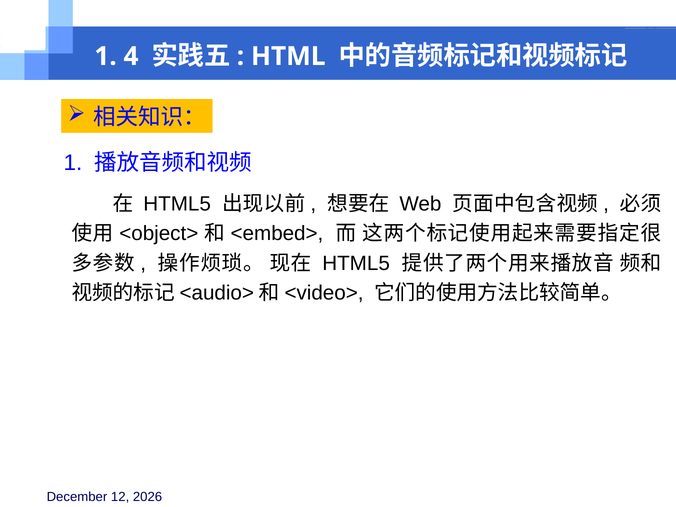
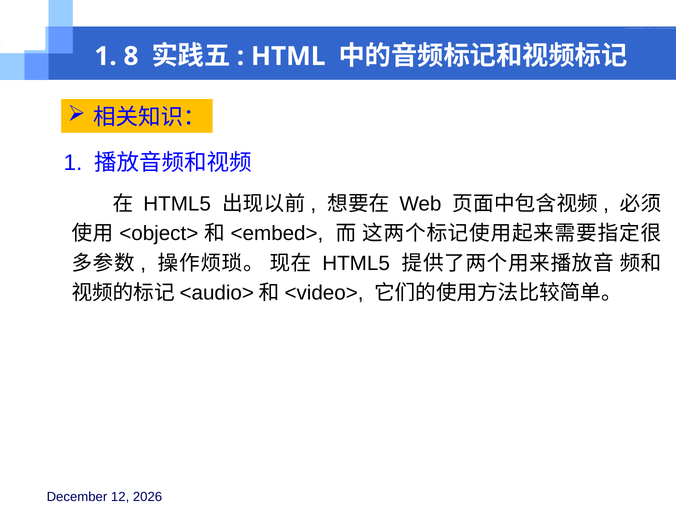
4: 4 -> 8 (131, 56)
